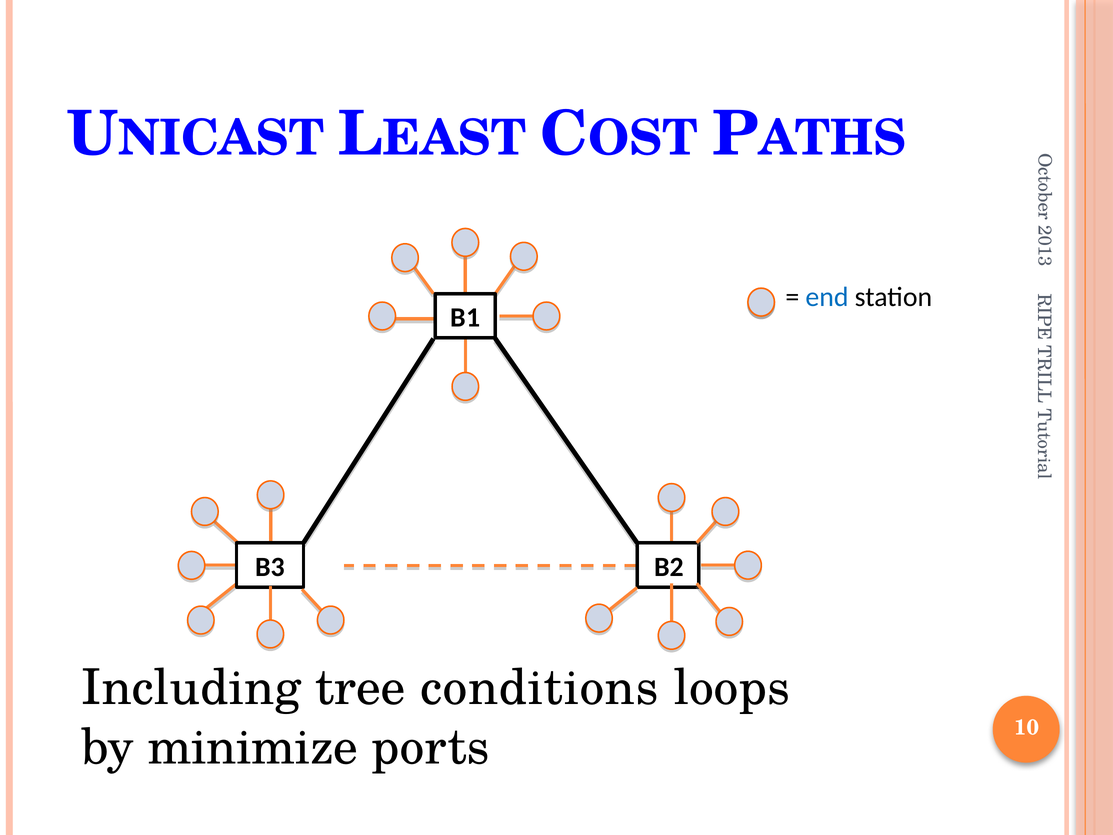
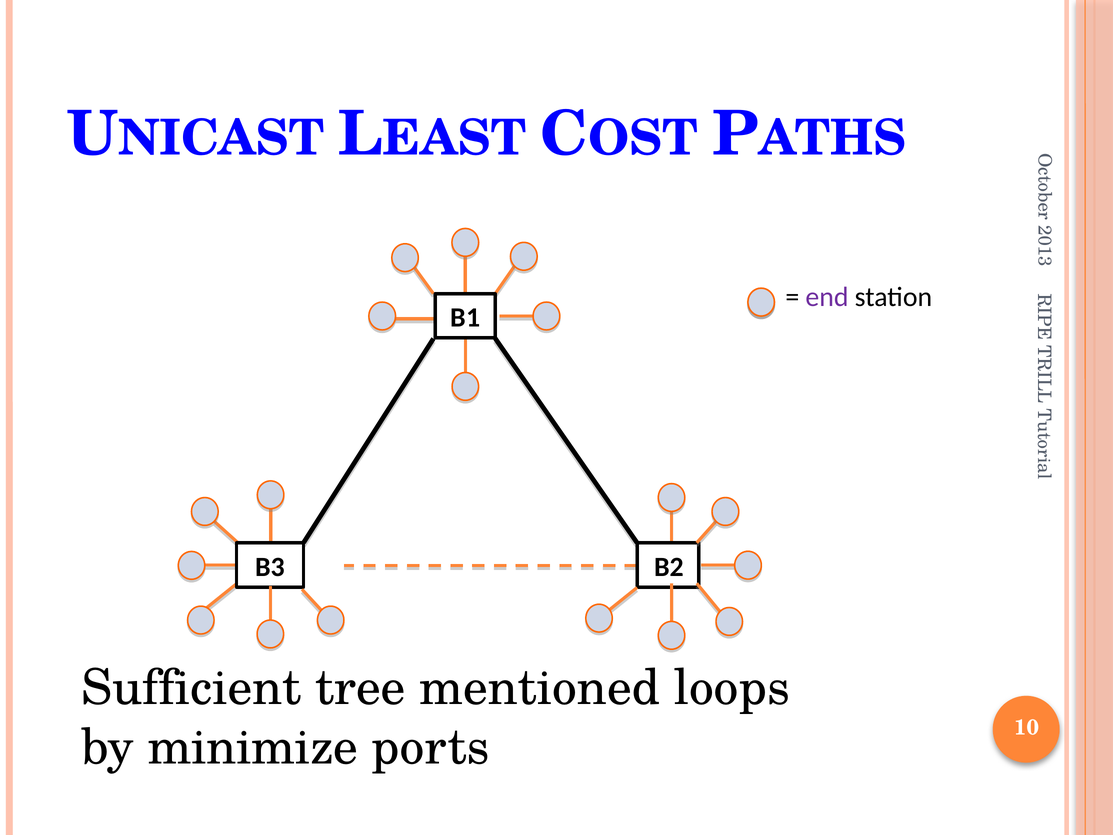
end colour: blue -> purple (827, 297)
Including: Including -> Sufficient (191, 688)
conditions: conditions -> mentioned (540, 688)
